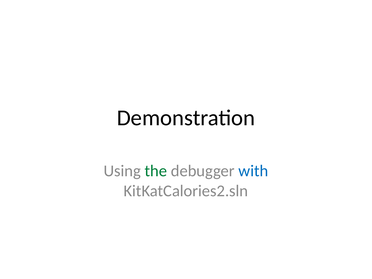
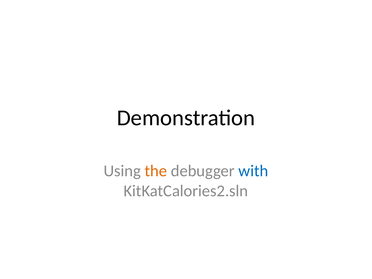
the colour: green -> orange (156, 171)
